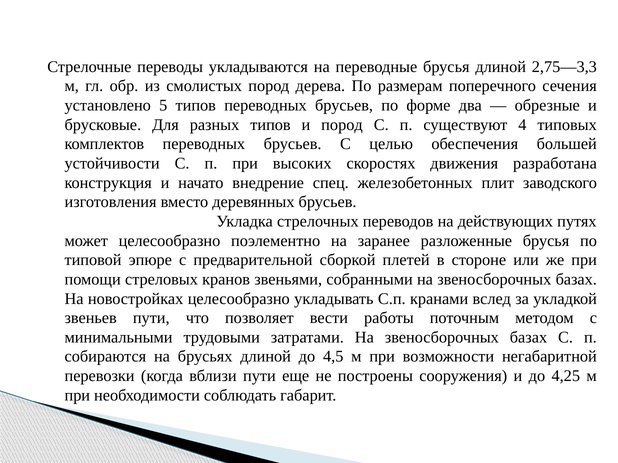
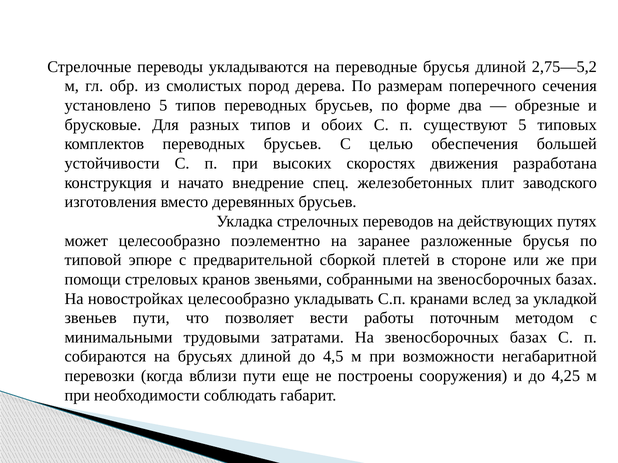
2,75—3,3: 2,75—3,3 -> 2,75—5,2 (564, 67)
и пород: пород -> обоих (342, 125)
существуют 4: 4 -> 5 (522, 125)
